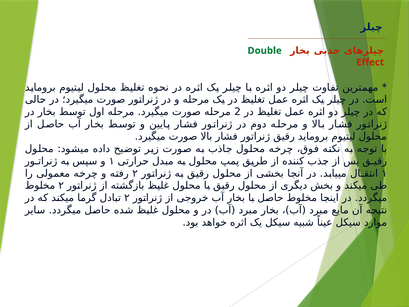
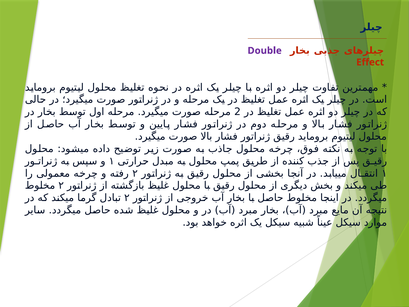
Double colour: green -> purple (265, 51)
